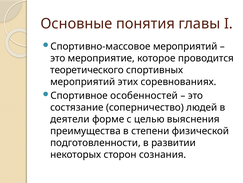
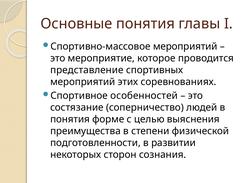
теоретического: теоретического -> представление (87, 70)
деятели: деятели -> понятия (70, 119)
